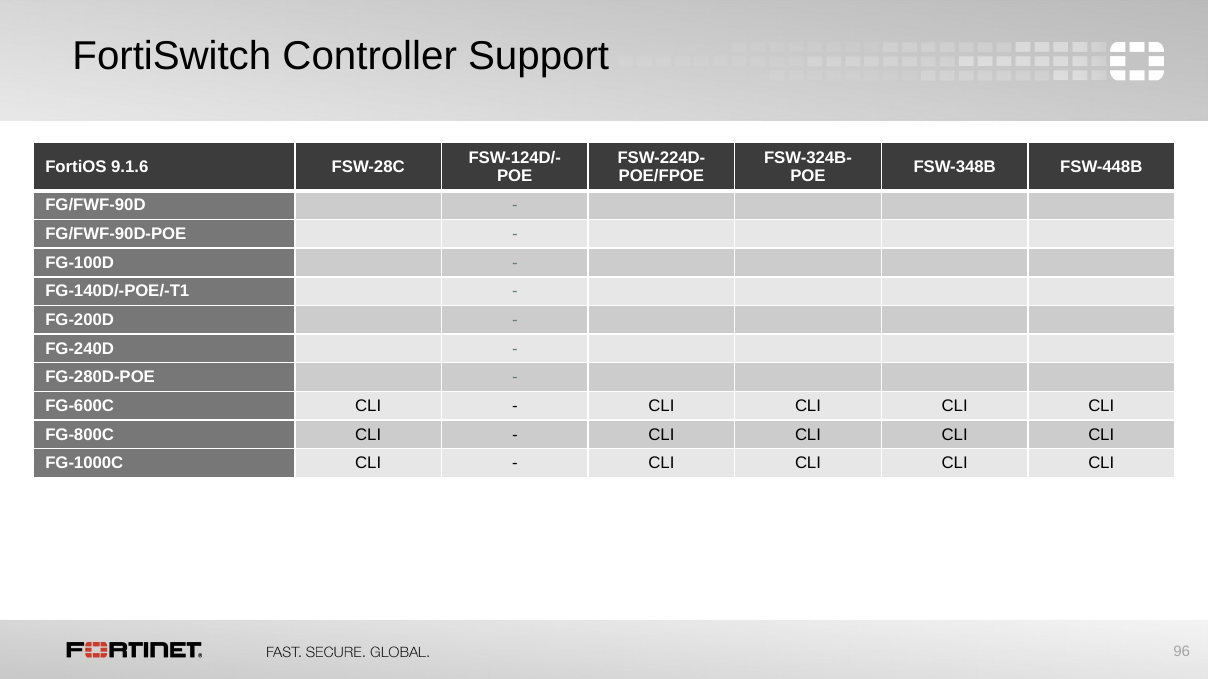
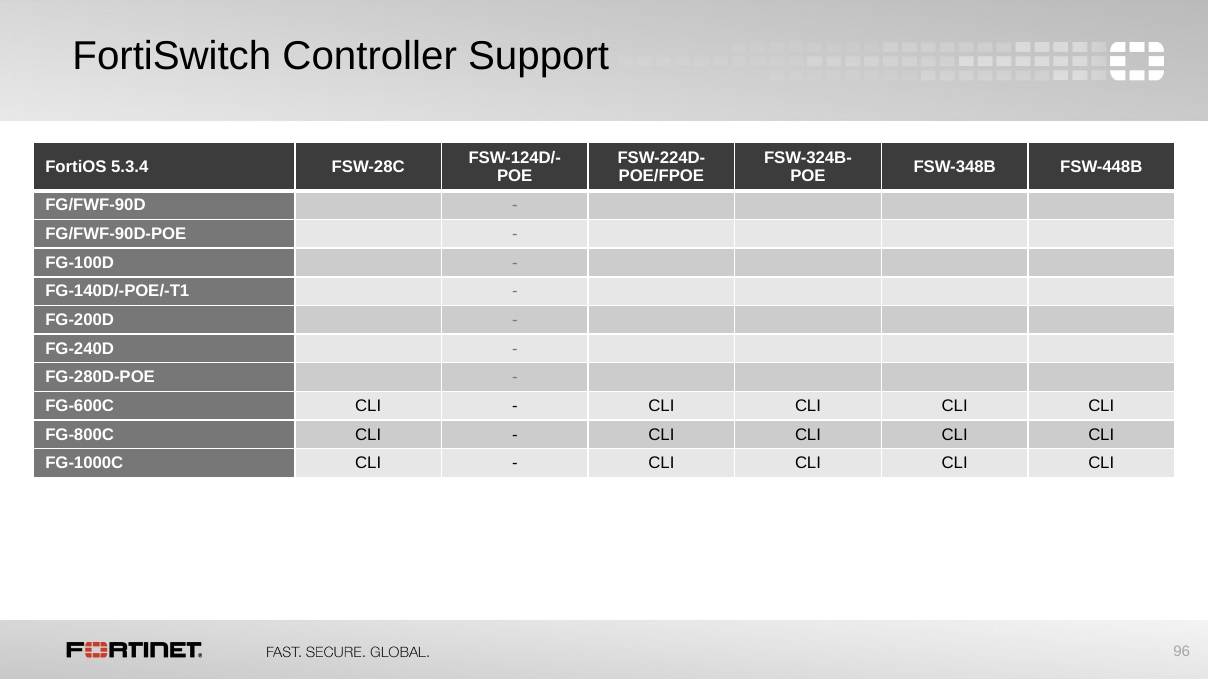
9.1.6: 9.1.6 -> 5.3.4 (130, 167)
